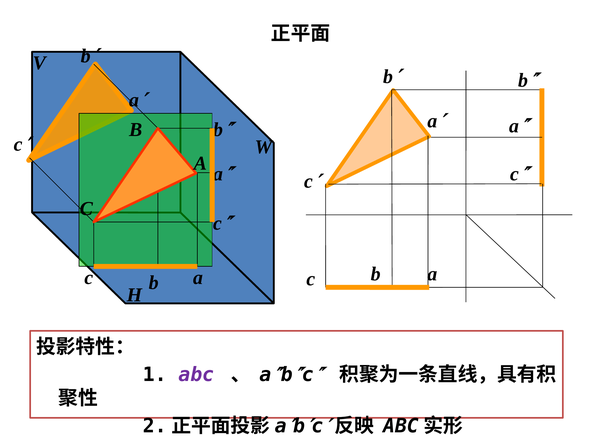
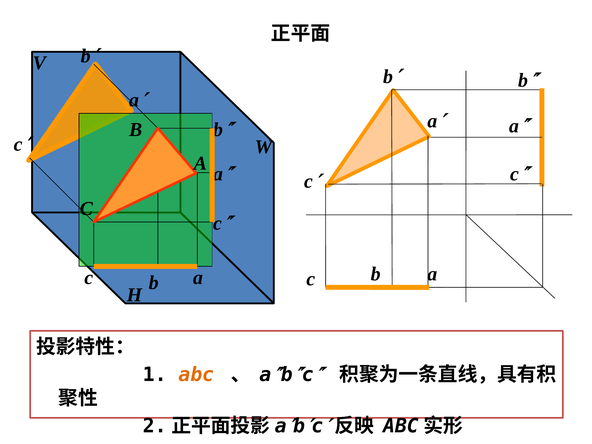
abc colour: purple -> orange (196, 375)
